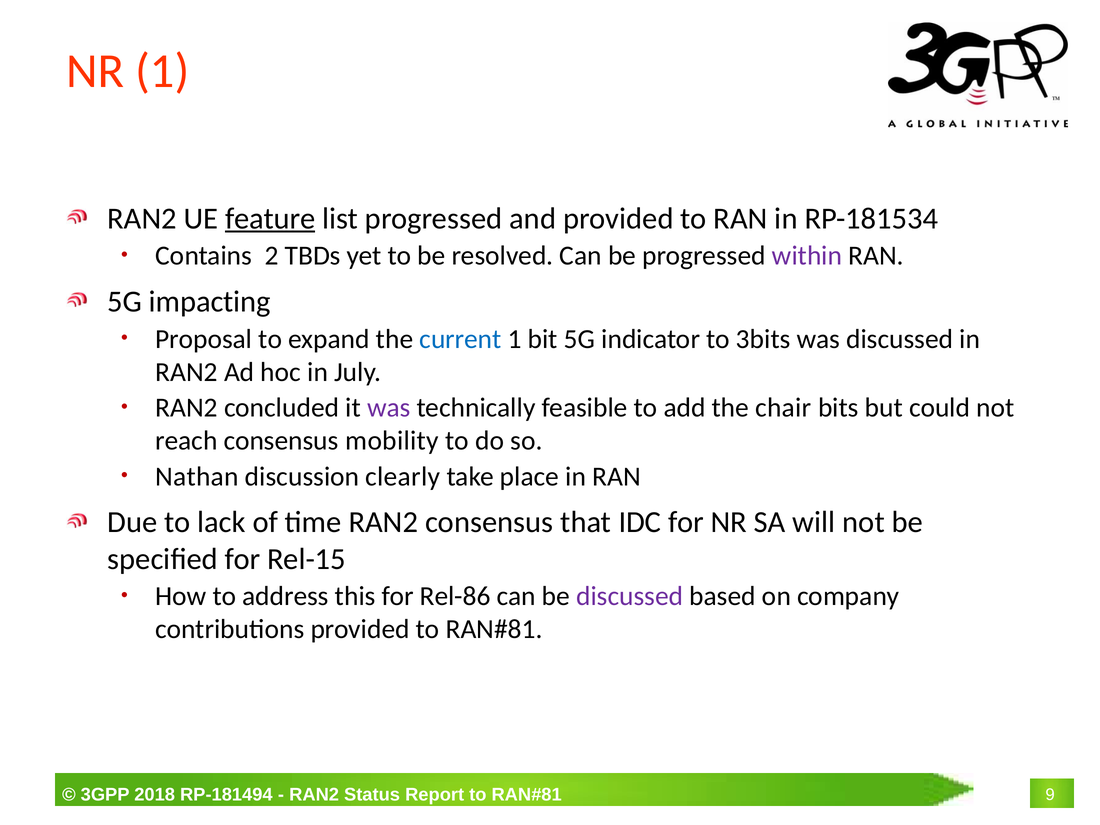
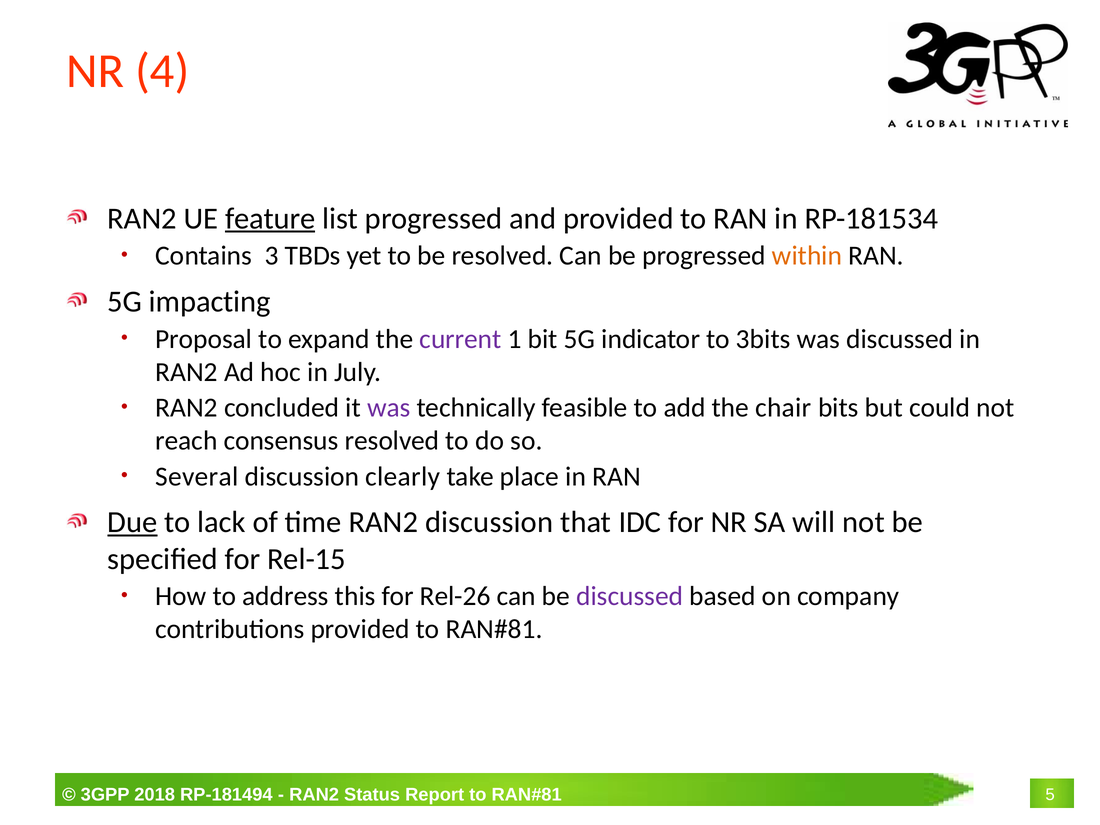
NR 1: 1 -> 4 (162, 71)
2: 2 -> 3 (271, 256)
within colour: purple -> orange (807, 256)
current colour: blue -> purple (460, 339)
consensus mobility: mobility -> resolved (392, 441)
Nathan: Nathan -> Several (197, 477)
Due underline: none -> present (132, 522)
RAN2 consensus: consensus -> discussion (489, 522)
Rel-86: Rel-86 -> Rel-26 (455, 596)
9: 9 -> 5 (1050, 795)
